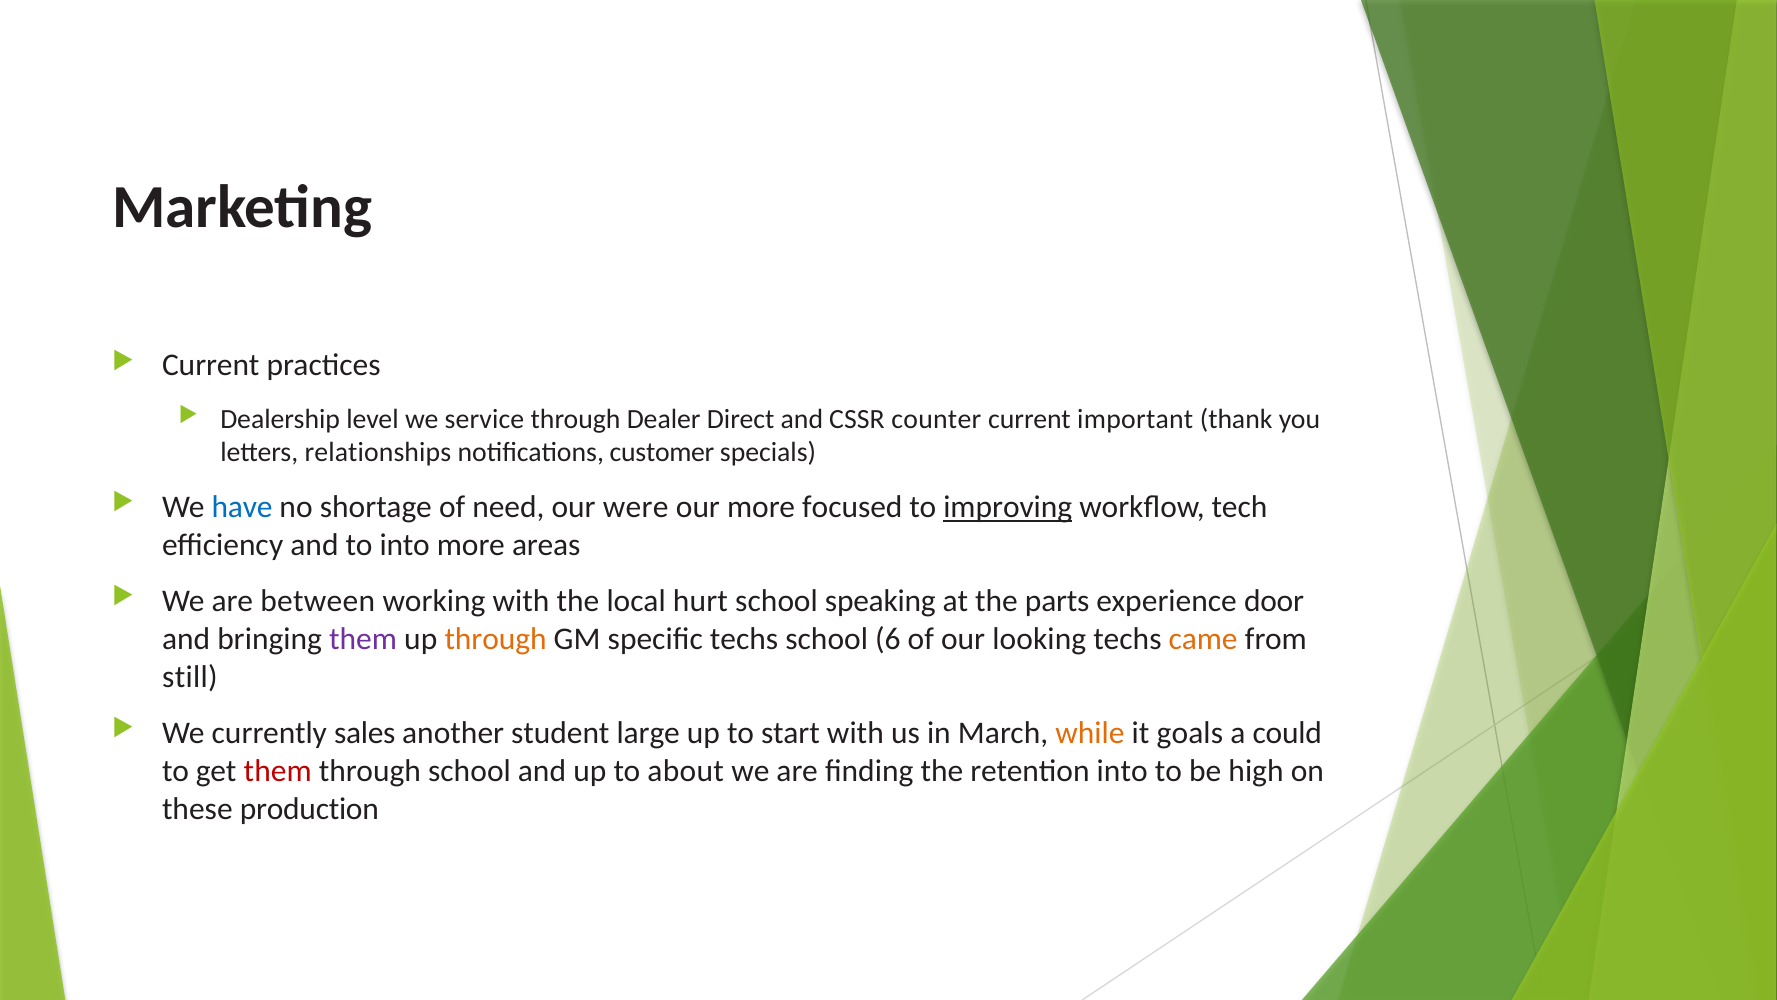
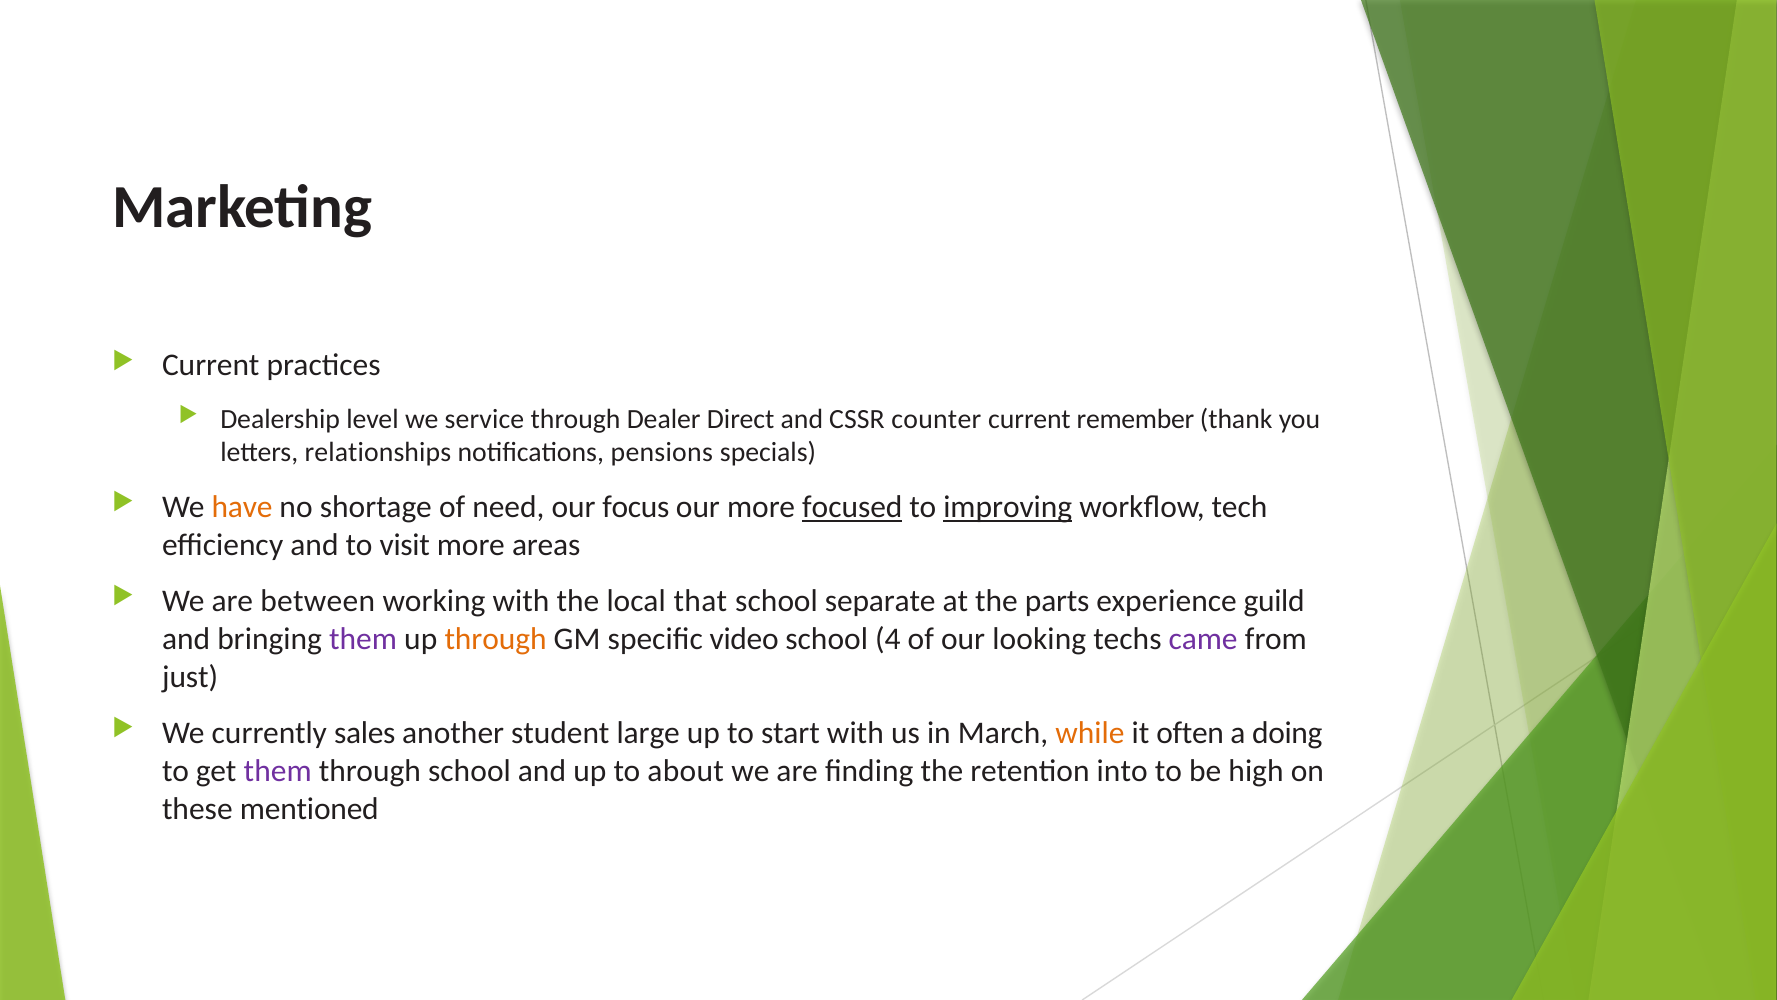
important: important -> remember (1136, 419)
customer: customer -> pensions (662, 453)
have colour: blue -> orange (242, 507)
were: were -> focus (636, 507)
focused underline: none -> present (852, 507)
to into: into -> visit (405, 545)
hurt: hurt -> that (700, 601)
speaking: speaking -> separate (880, 601)
door: door -> guild (1274, 601)
specific techs: techs -> video (744, 639)
6: 6 -> 4 (888, 639)
came colour: orange -> purple (1203, 639)
still: still -> just (190, 676)
goals: goals -> often (1190, 733)
could: could -> doing (1287, 733)
them colour: red -> purple (278, 771)
production: production -> mentioned (309, 808)
